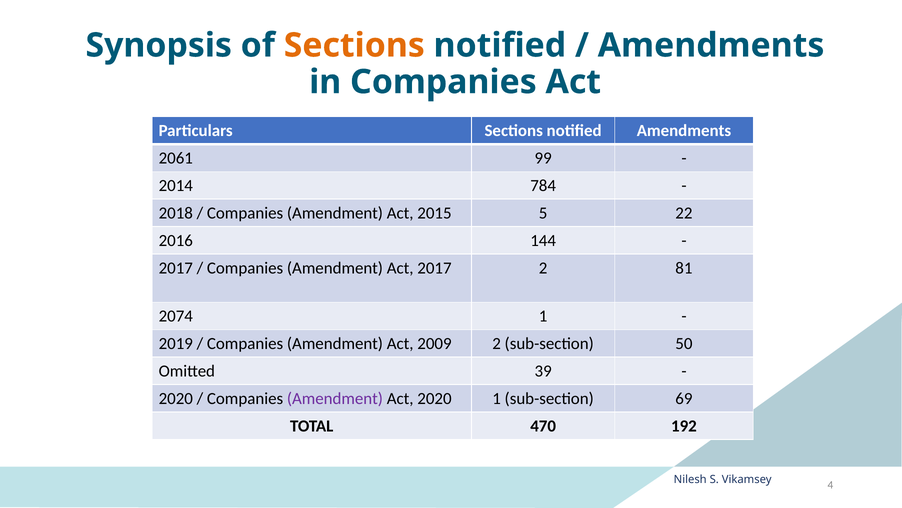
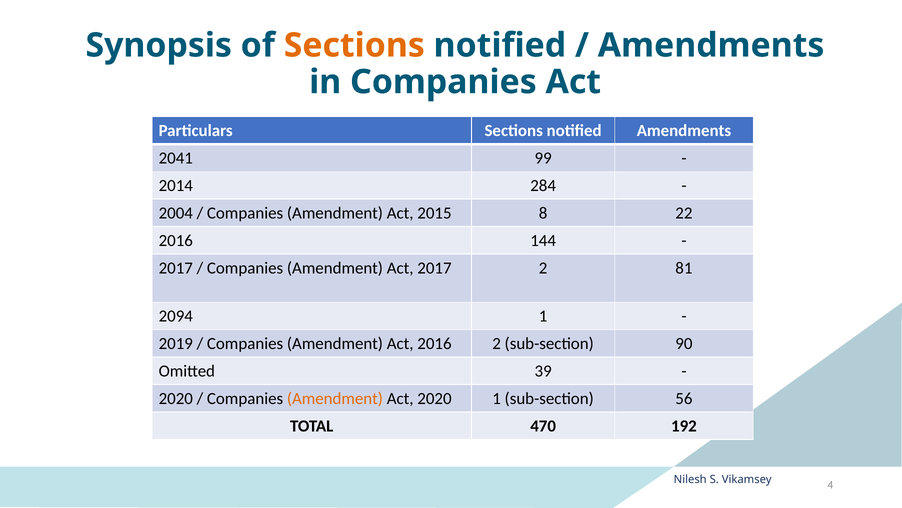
2061: 2061 -> 2041 (176, 158)
784: 784 -> 284 (543, 185)
2018: 2018 -> 2004 (176, 213)
5: 5 -> 8 (543, 213)
2074: 2074 -> 2094 (176, 316)
Act 2009: 2009 -> 2016 (434, 343)
50: 50 -> 90 (684, 343)
Amendment colour: purple -> orange (335, 398)
69: 69 -> 56 (684, 398)
